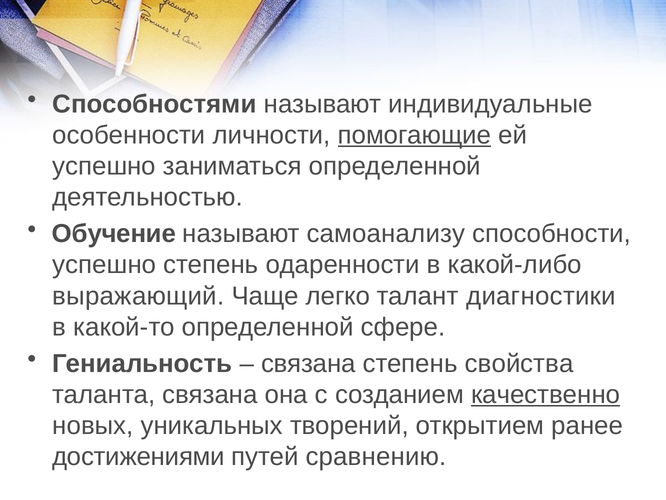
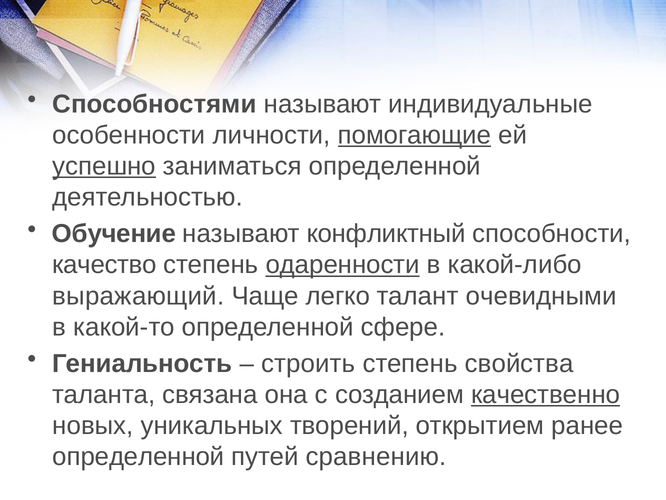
успешно underline: none -> present (104, 166)
самоанализу: самоанализу -> конфликтный (386, 234)
успешно: успешно -> качество (104, 265)
одаренности underline: none -> present (343, 265)
диагностики: диагностики -> очевидными (541, 296)
связана: связана -> строить (308, 363)
достижениями: достижениями -> определенной (138, 456)
